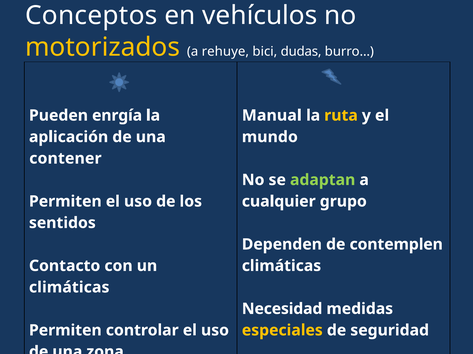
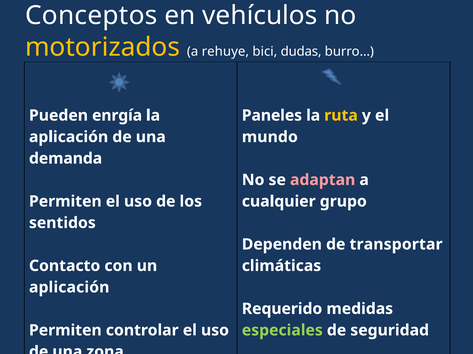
Manual: Manual -> Paneles (272, 116)
contener: contener -> demanda (66, 159)
adaptan colour: light green -> pink (323, 180)
contemplen: contemplen -> transportar (396, 245)
climáticas: climáticas -> aplicación (69, 288)
Necesidad: Necesidad -> Requerido (282, 309)
especiales colour: yellow -> light green (282, 331)
